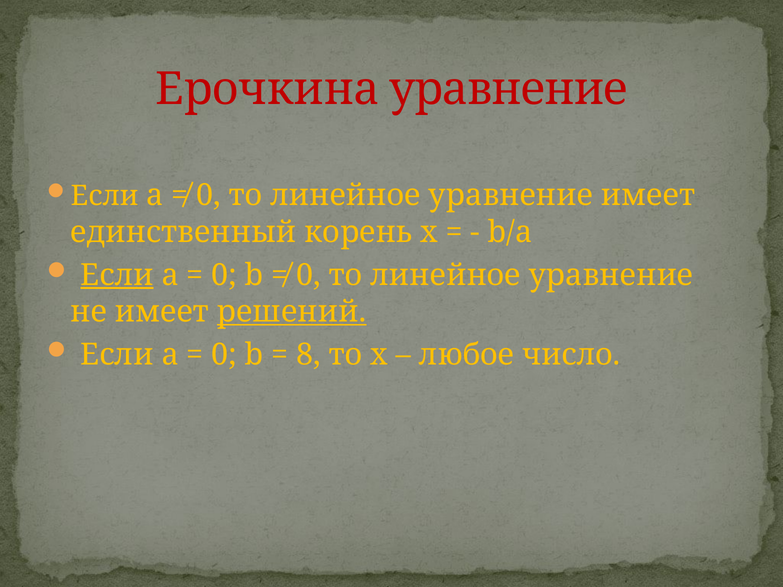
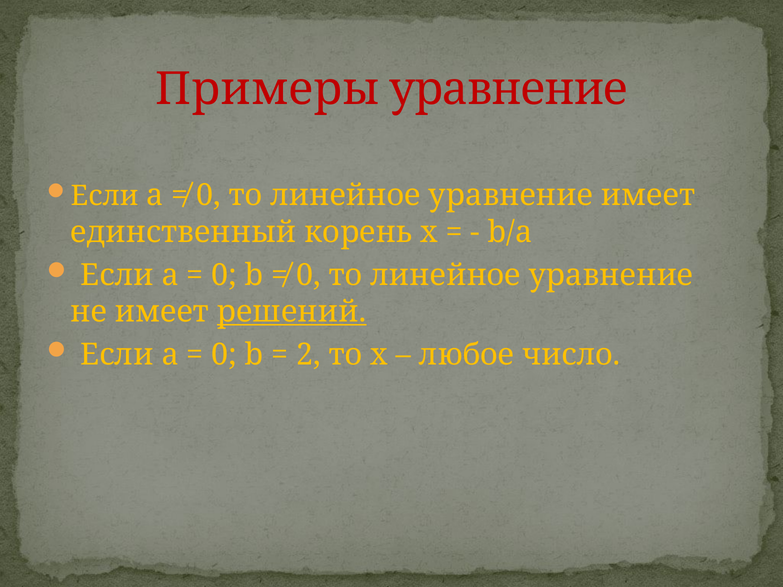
Ерочкина: Ерочкина -> Примеры (267, 89)
Если underline: present -> none (117, 275)
8: 8 -> 2 (309, 355)
